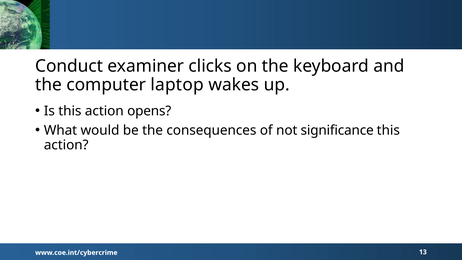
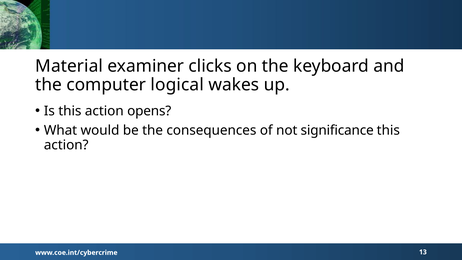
Conduct: Conduct -> Material (69, 66)
laptop: laptop -> logical (177, 85)
